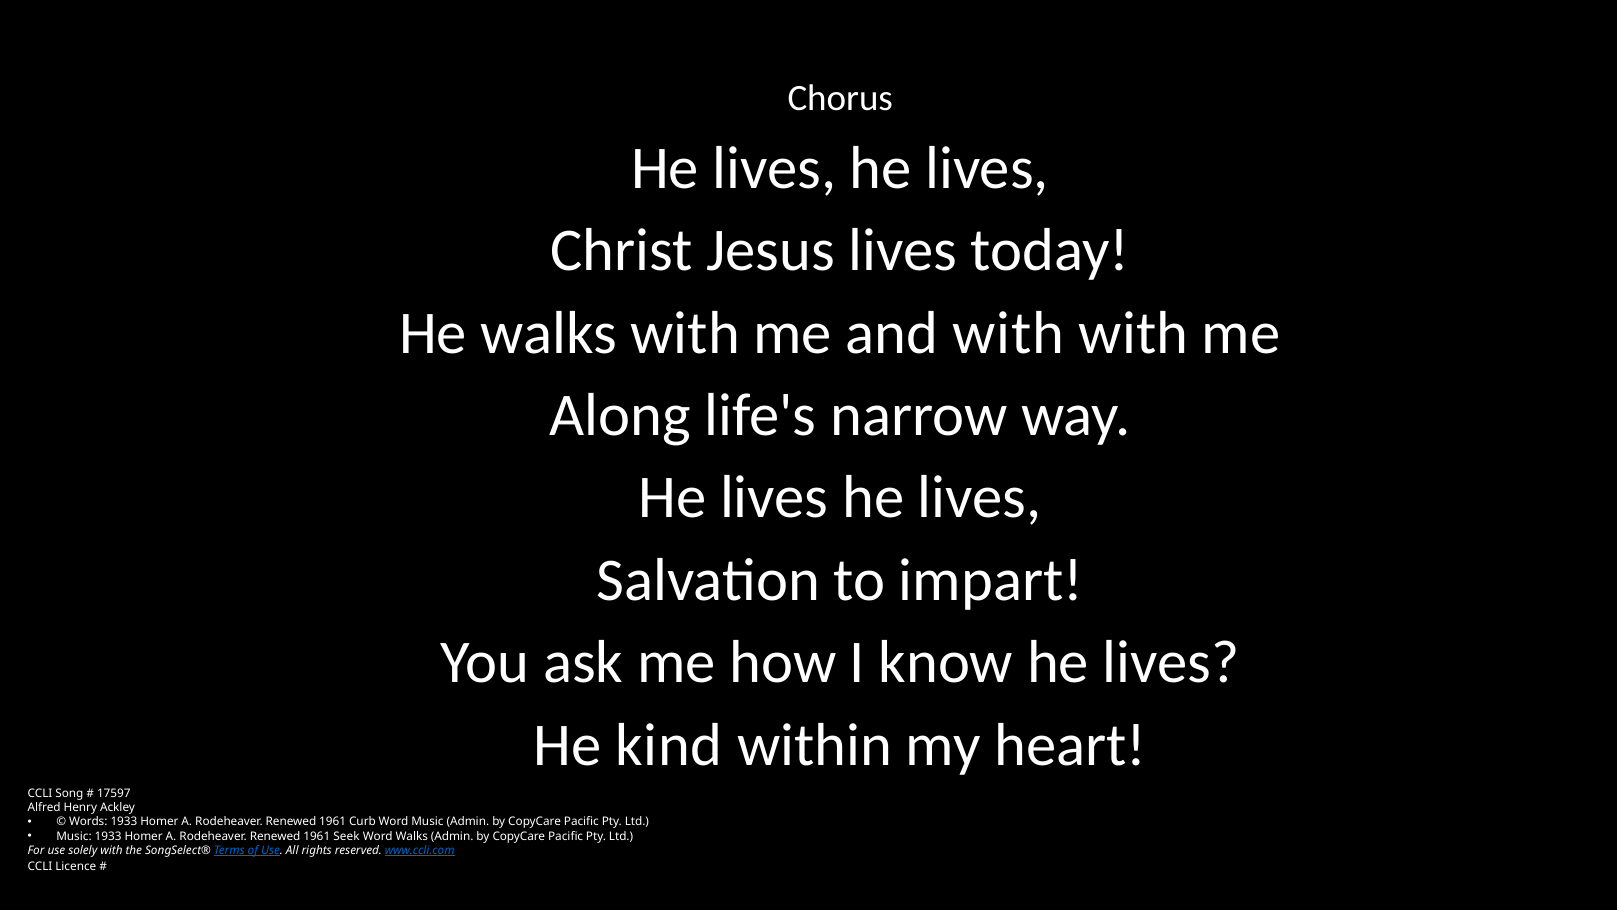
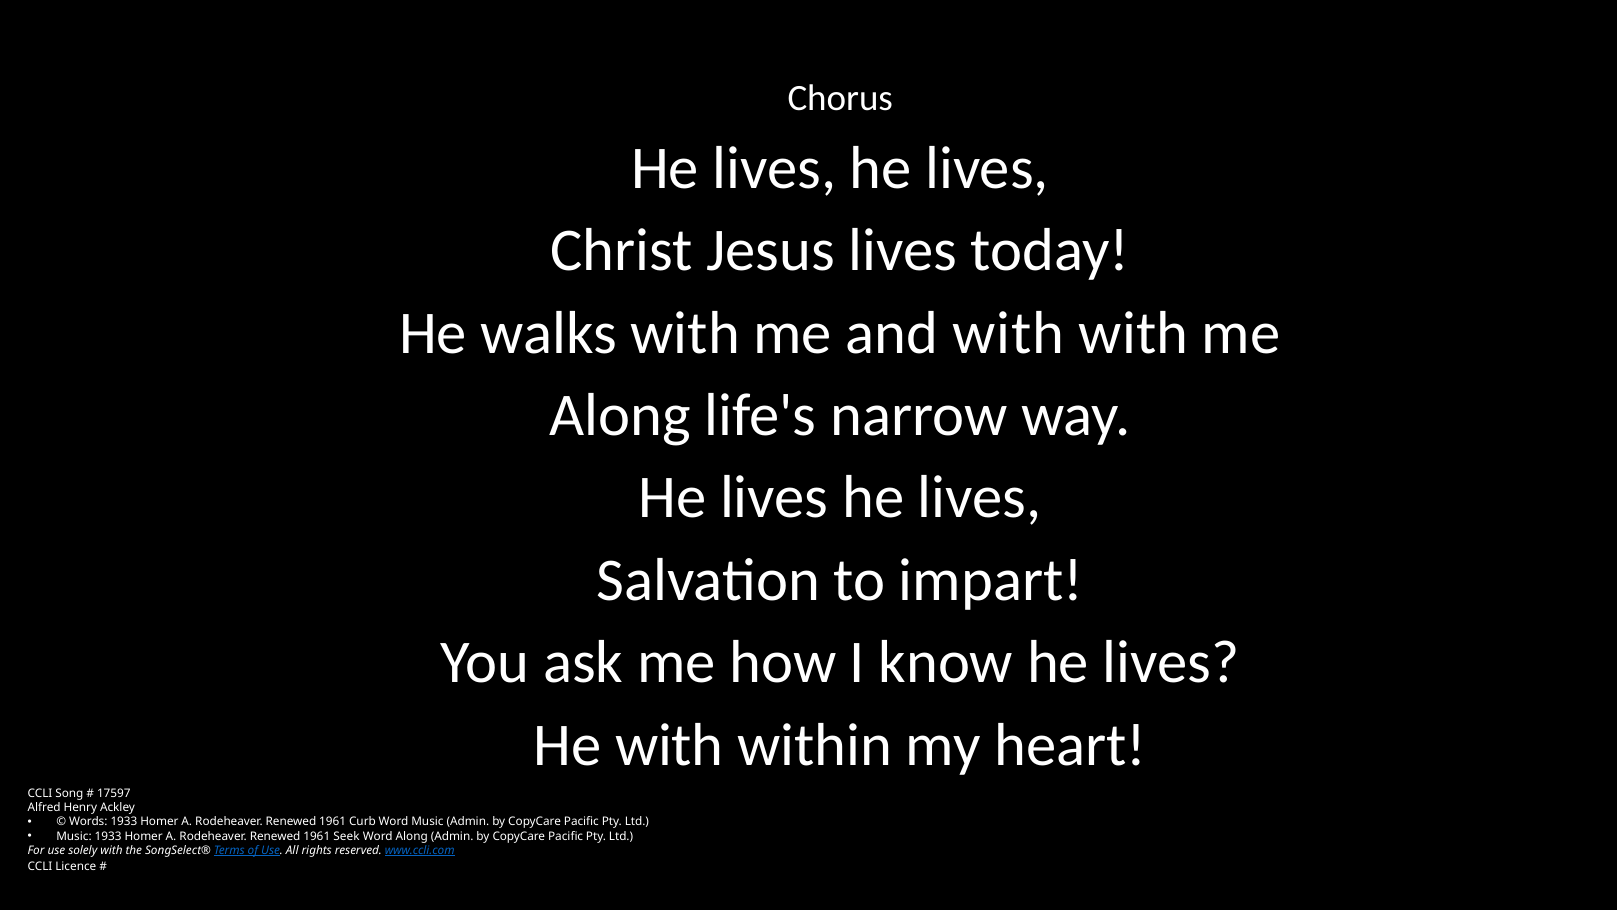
He kind: kind -> with (669, 745)
Word Walks: Walks -> Along (412, 836)
